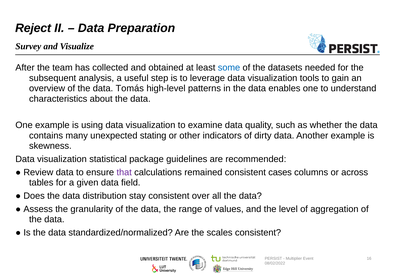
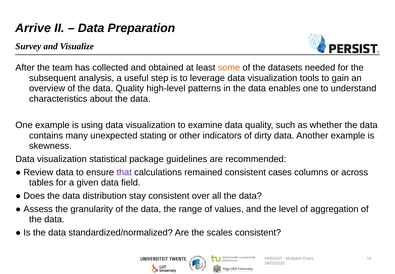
Reject: Reject -> Arrive (33, 28)
some colour: blue -> orange (229, 67)
the data Tomás: Tomás -> Quality (130, 88)
